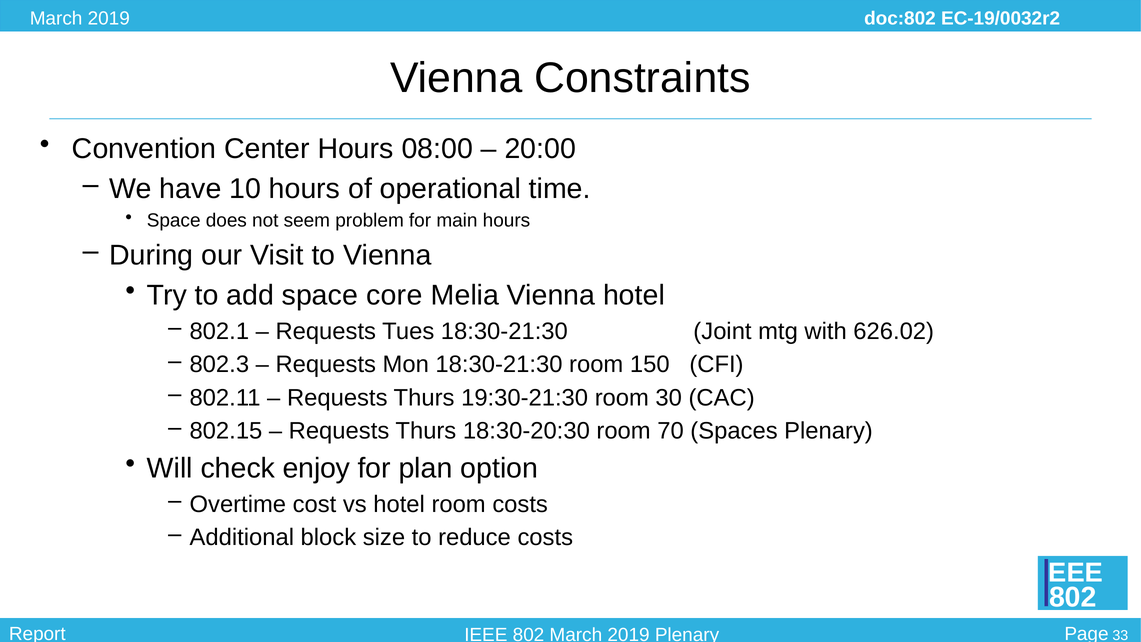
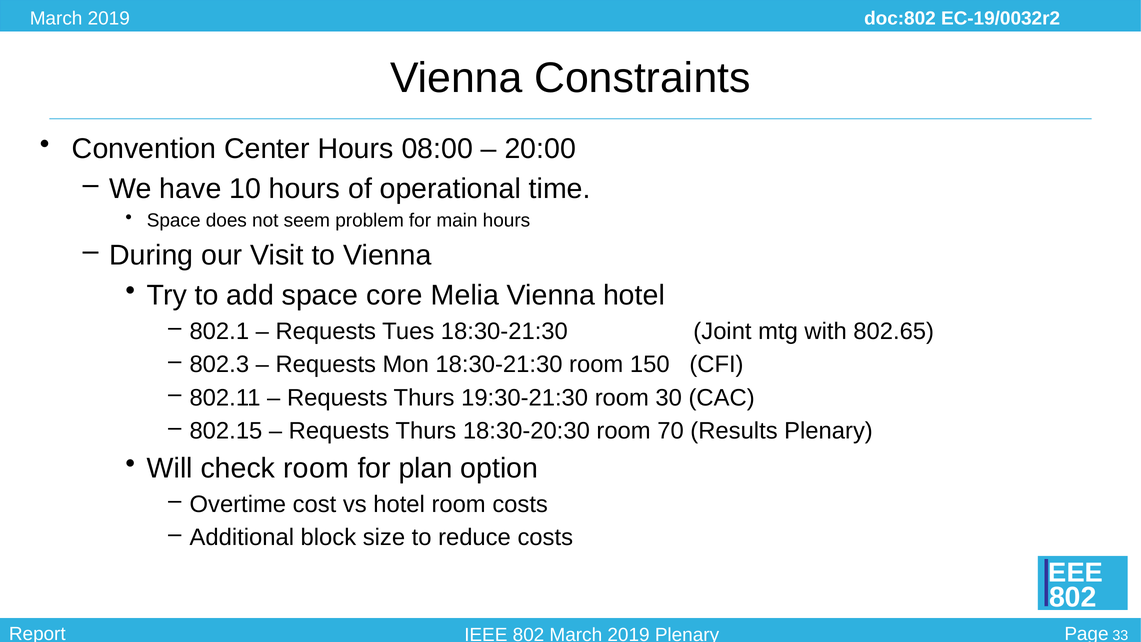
626.02: 626.02 -> 802.65 (894, 331)
Spaces: Spaces -> Results (734, 431)
check enjoy: enjoy -> room (316, 468)
